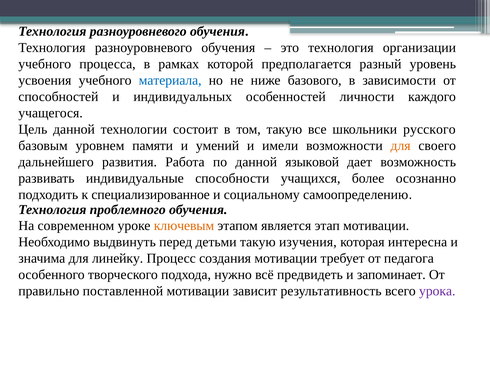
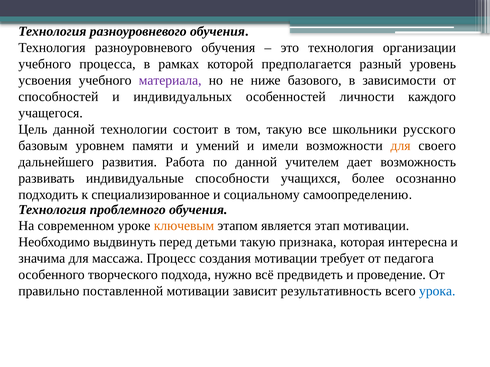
материала colour: blue -> purple (170, 81)
языковой: языковой -> учителем (312, 162)
изучения: изучения -> признака (308, 242)
линейку: линейку -> массажа (118, 259)
запоминает: запоминает -> проведение (391, 275)
урока colour: purple -> blue (437, 292)
